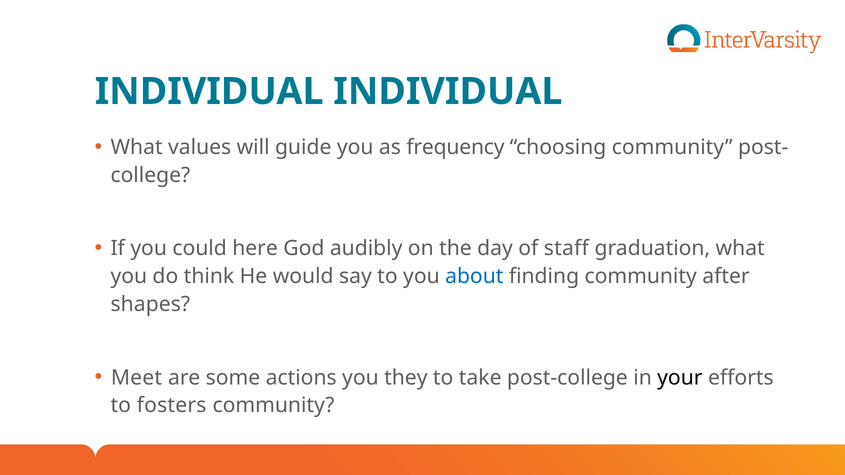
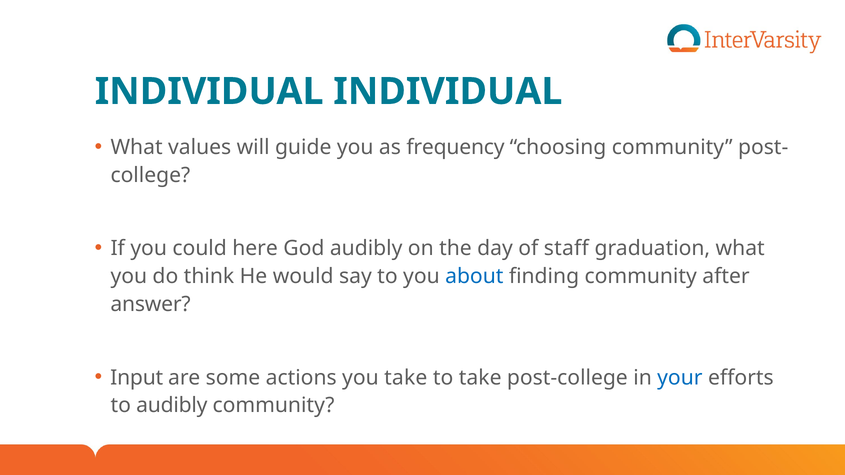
shapes: shapes -> answer (150, 304)
Meet: Meet -> Input (137, 378)
you they: they -> take (406, 378)
your colour: black -> blue (680, 378)
to fosters: fosters -> audibly (172, 406)
